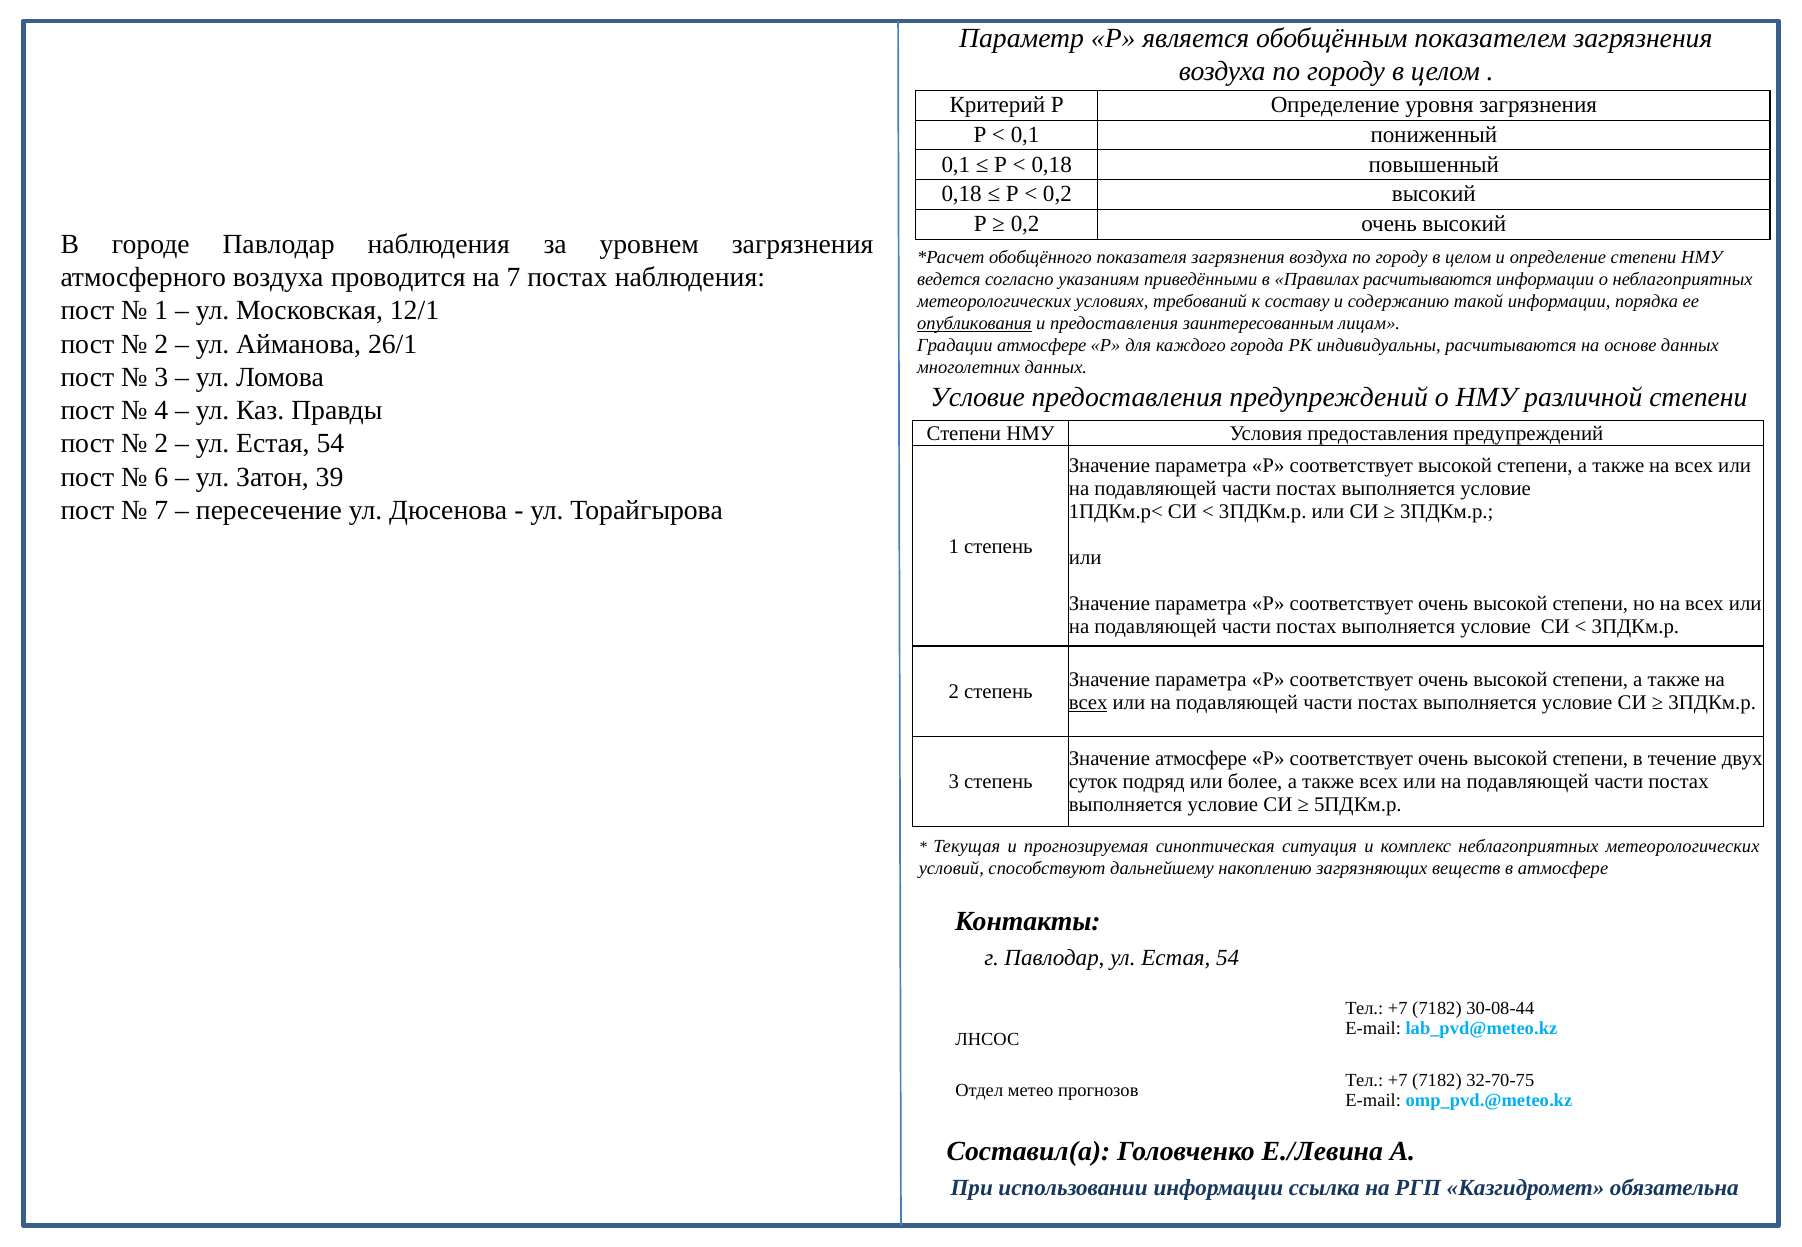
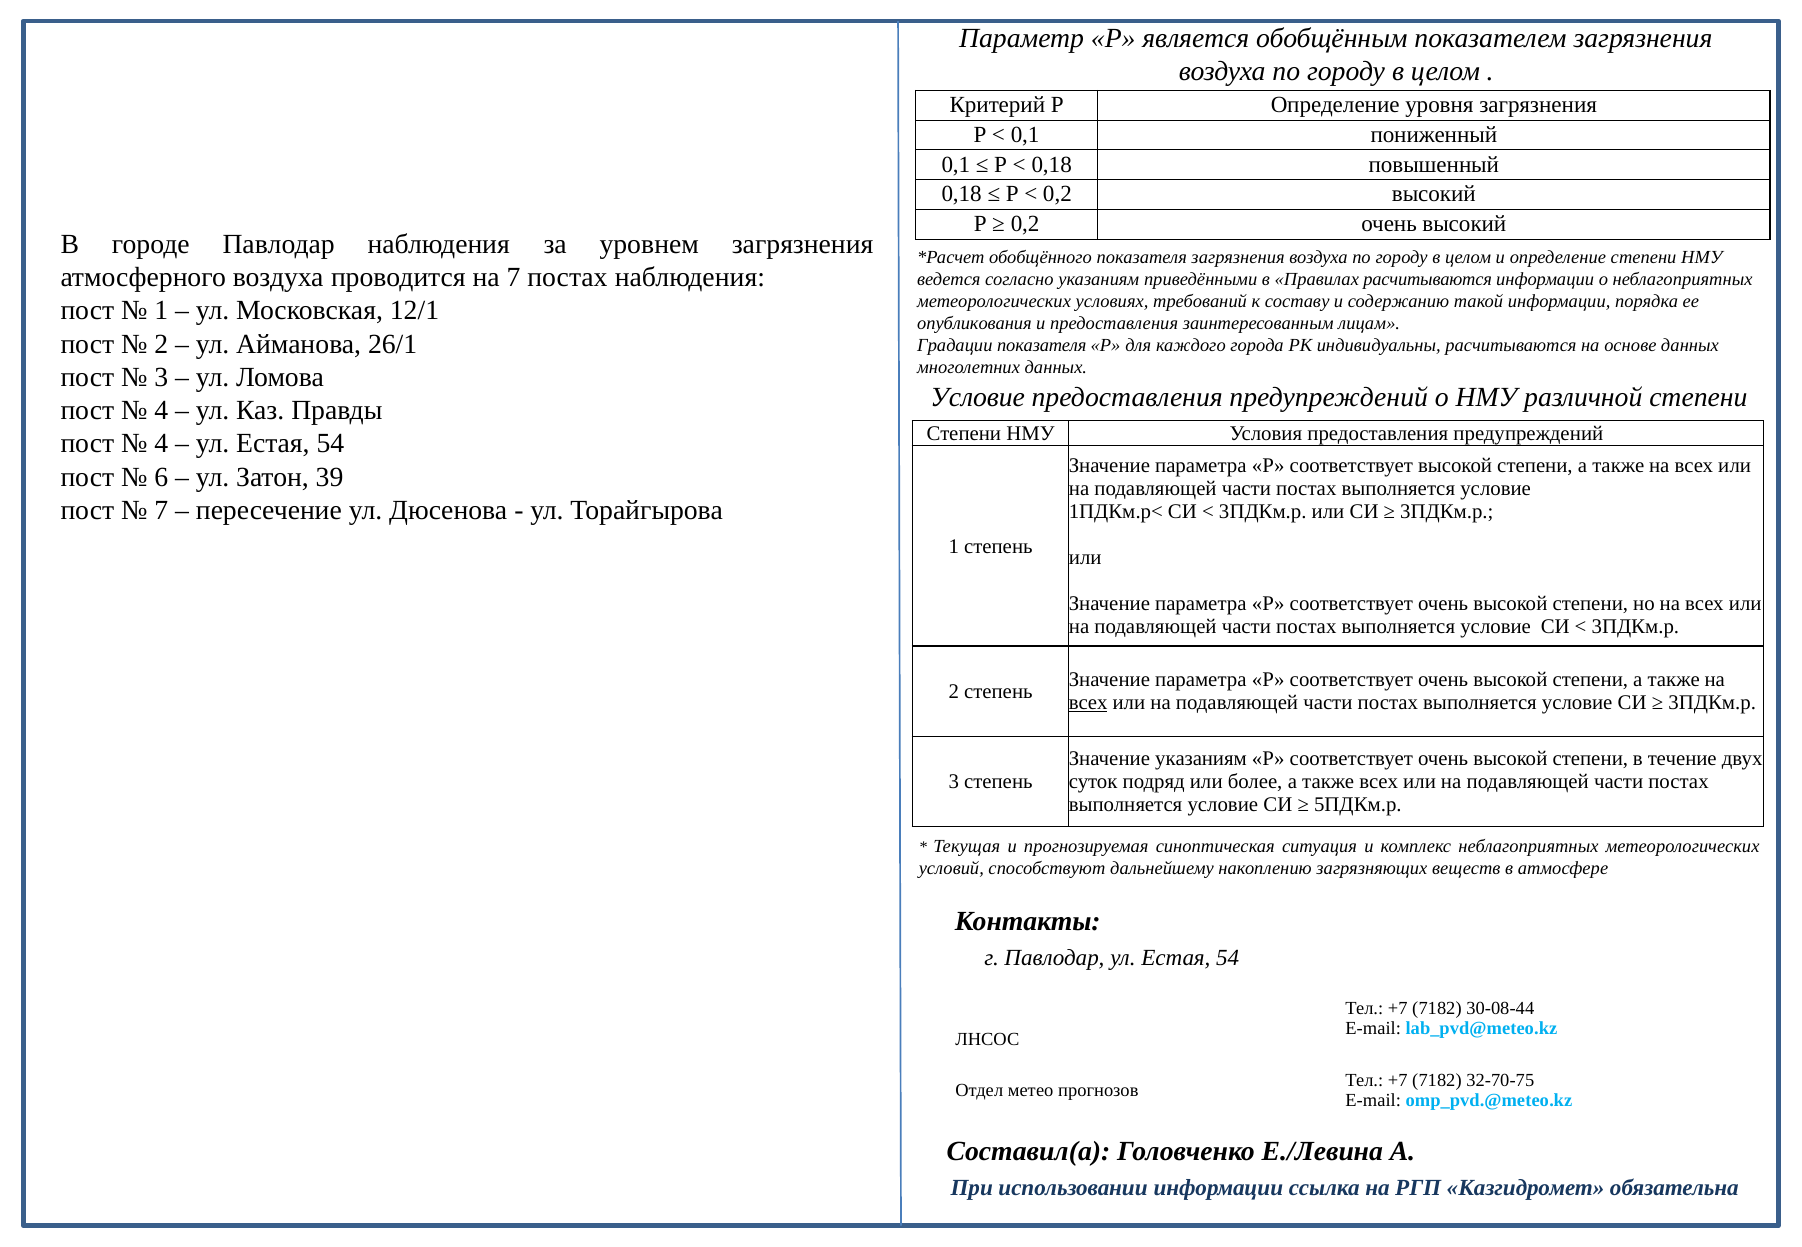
опубликования underline: present -> none (974, 324)
Градации атмосфере: атмосфере -> показателя (1042, 346)
2: 2 -> 4 (161, 444)
Значение атмосфере: атмосфере -> указаниям (1201, 759)
